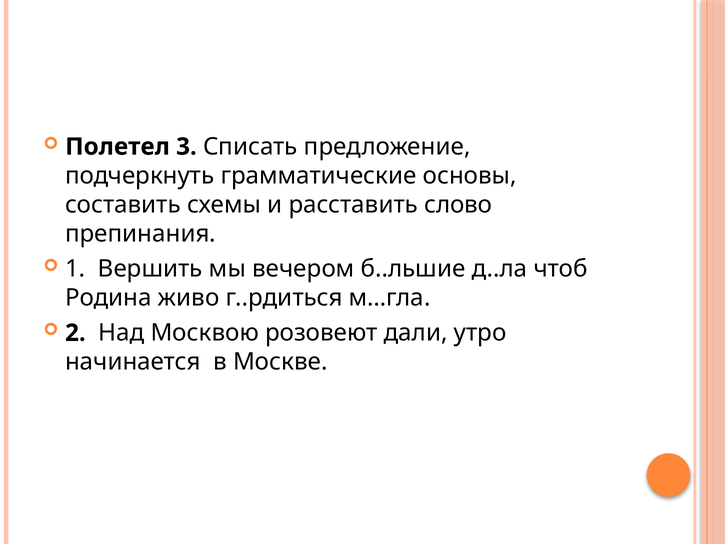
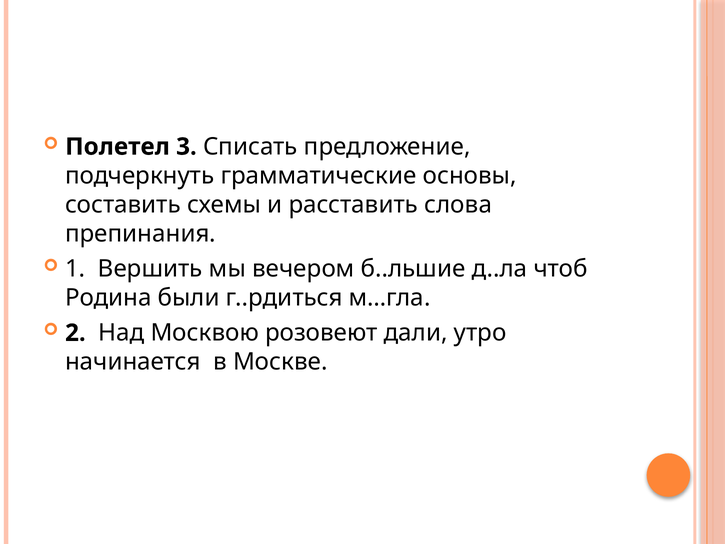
слово: слово -> слова (458, 205)
живо: живо -> были (189, 298)
